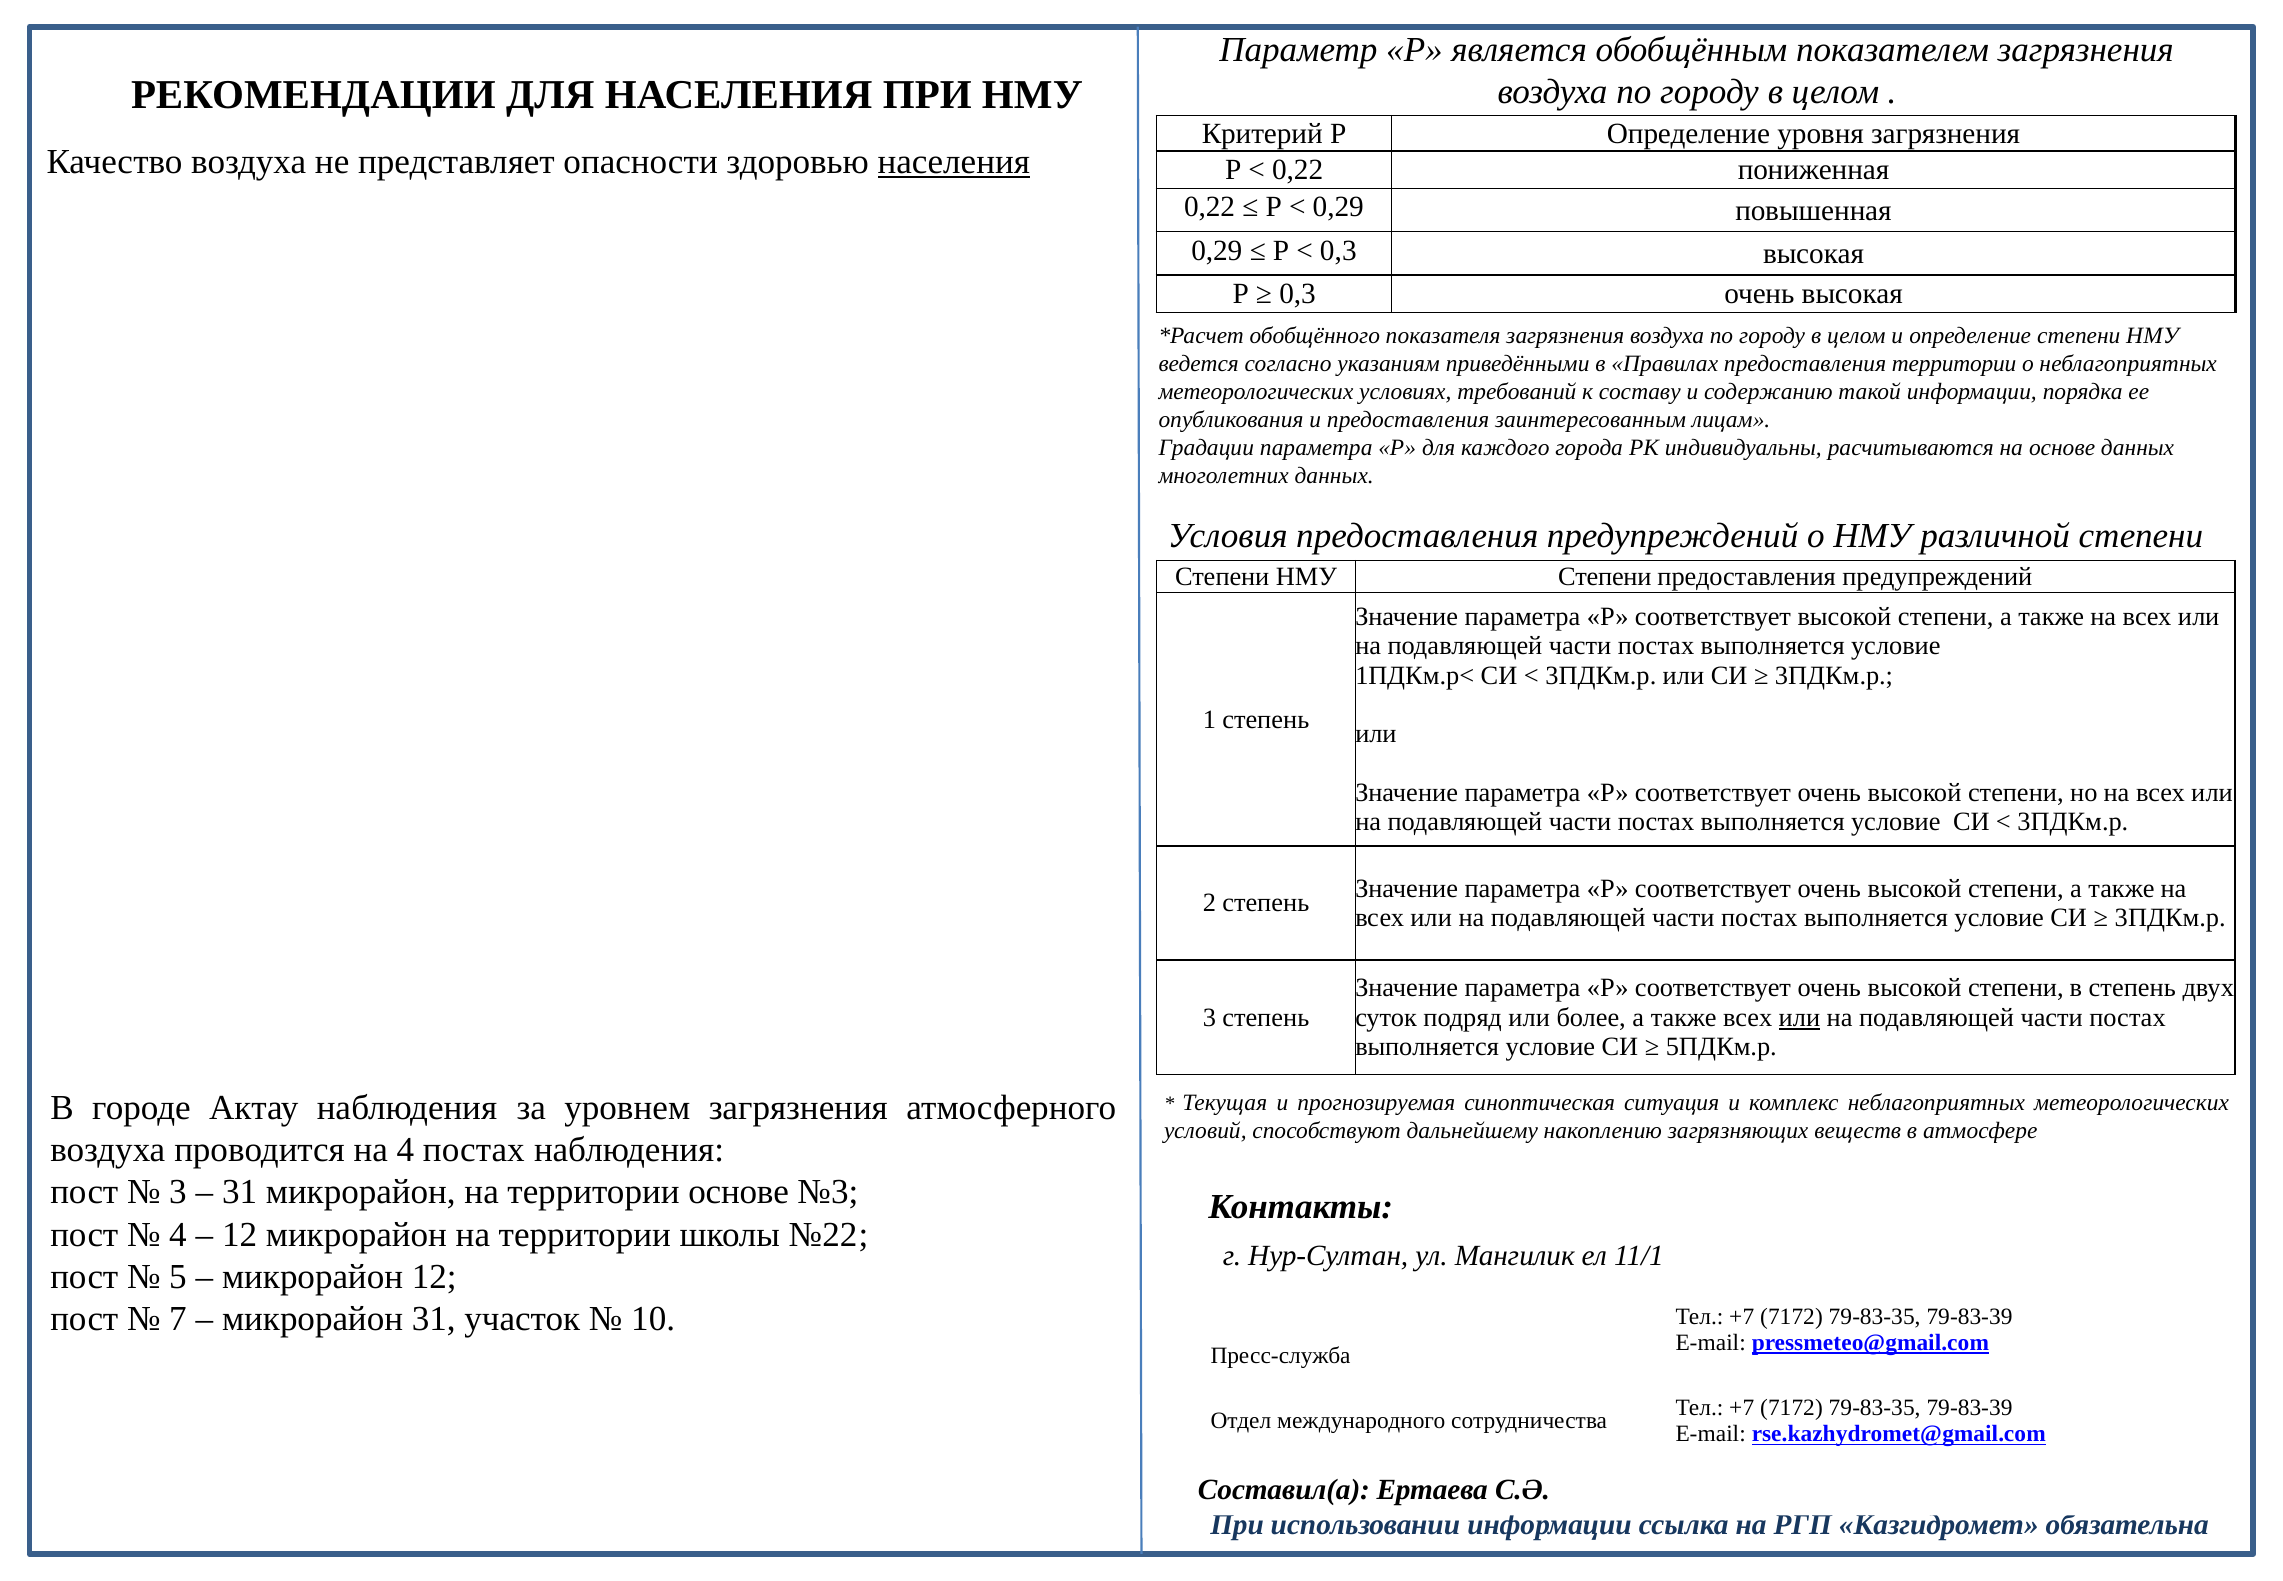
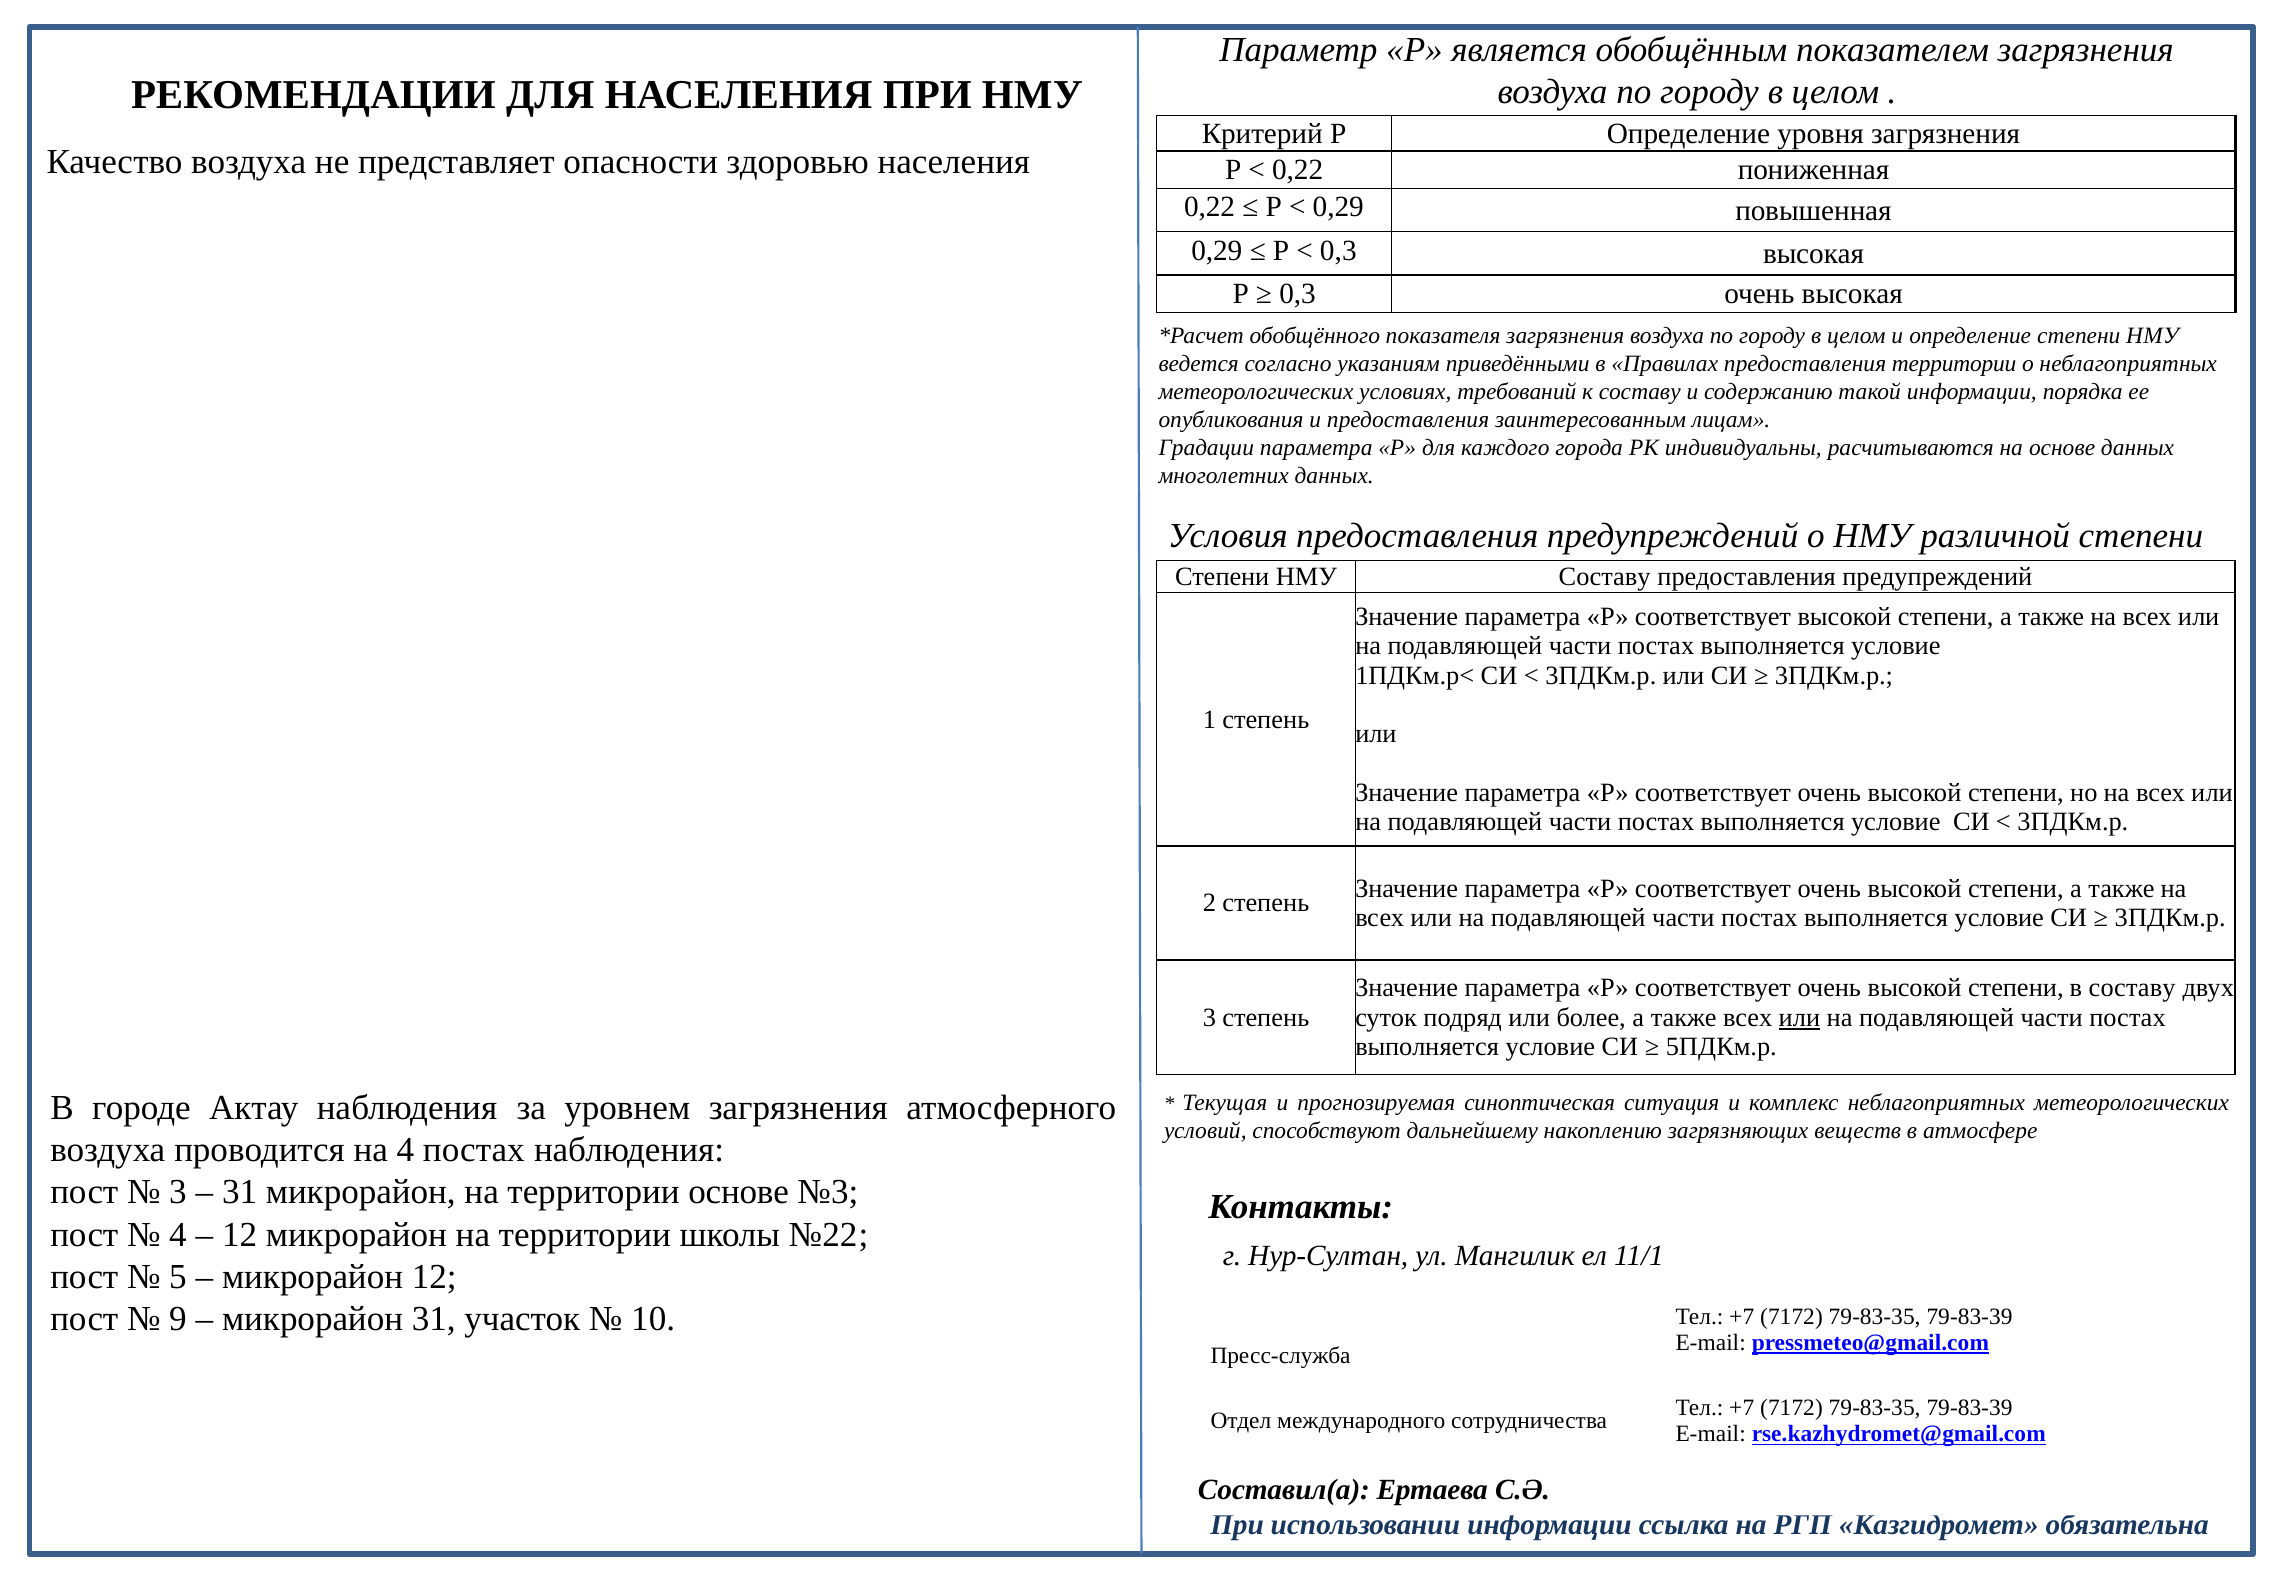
населения underline: present -> none (954, 162)
НМУ Степени: Степени -> Составу (1605, 576)
в степень: степень -> составу (2132, 988)
7: 7 -> 9 (178, 1318)
